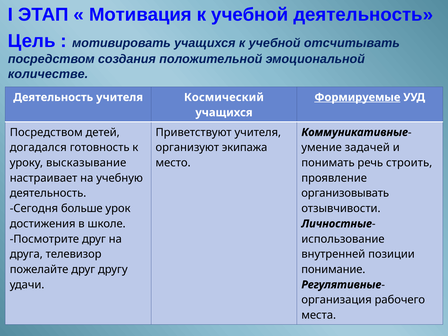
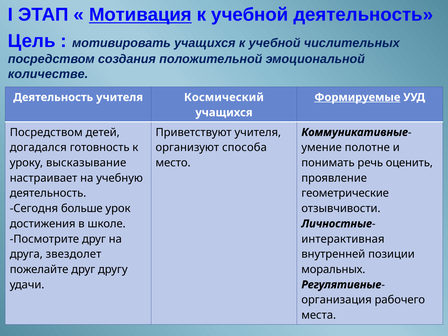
Мотивация underline: none -> present (140, 15)
отсчитывать: отсчитывать -> числительных (352, 43)
экипажа: экипажа -> способа (244, 148)
задачей: задачей -> полотне (367, 148)
строить: строить -> оценить (409, 163)
организовывать: организовывать -> геометрические (345, 193)
использование: использование -> интерактивная (343, 239)
телевизор: телевизор -> звездолет (74, 254)
понимание: понимание -> моральных (333, 269)
